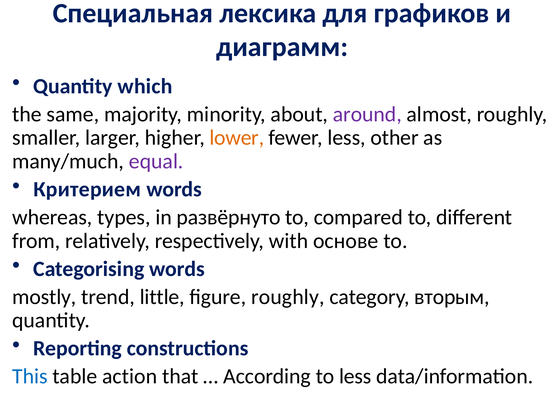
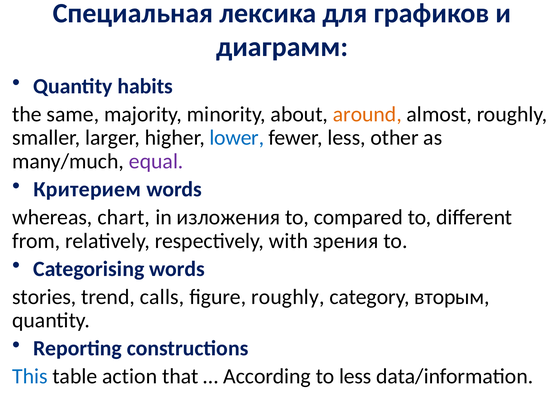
which: which -> habits (145, 86)
around colour: purple -> orange (367, 114)
lower colour: orange -> blue (237, 138)
types: types -> chart (124, 217)
развёрнуто: развёрнуто -> изложения (228, 217)
основе: основе -> зрения (346, 241)
mostly: mostly -> stories (44, 297)
little: little -> calls (162, 297)
